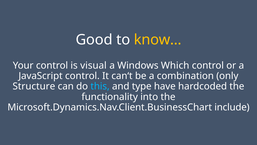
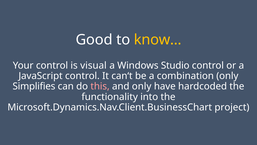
Which: Which -> Studio (175, 65)
Structure: Structure -> Simplifies (34, 86)
this colour: light blue -> pink (100, 86)
and type: type -> only (142, 86)
include: include -> project (232, 107)
